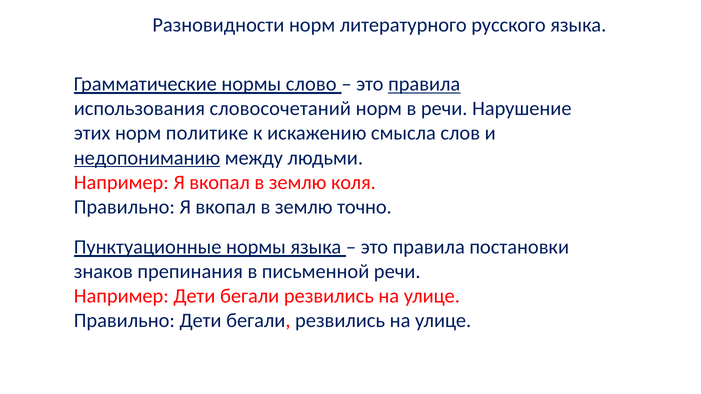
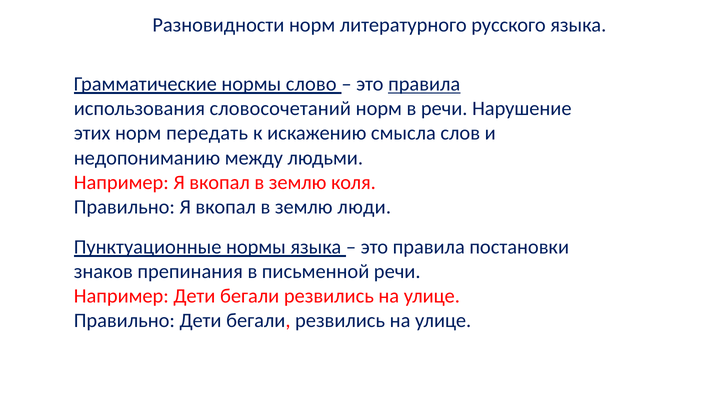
политике: политике -> передать (207, 133)
недопониманию underline: present -> none (147, 158)
точно: точно -> люди (364, 207)
